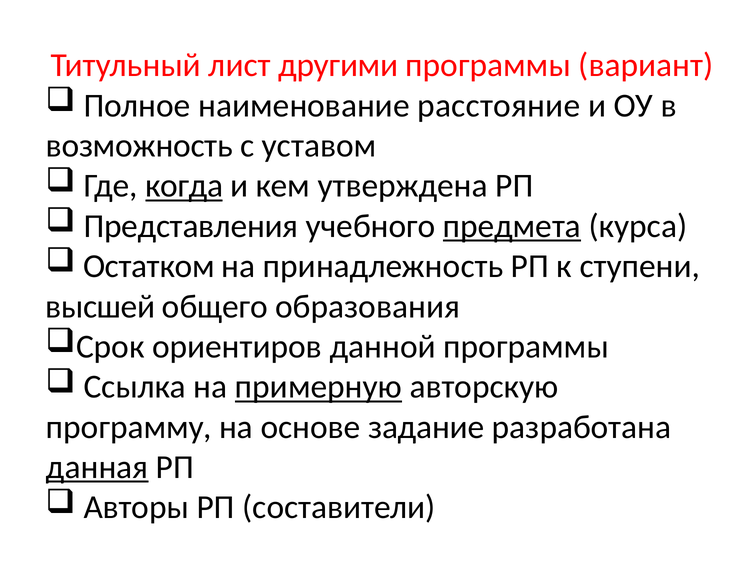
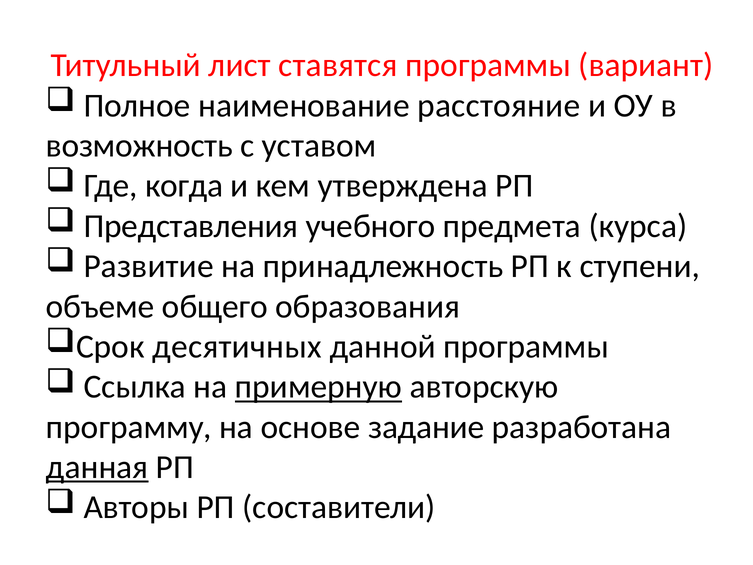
другими: другими -> ставятся (338, 65)
когда underline: present -> none (184, 186)
предмета underline: present -> none (512, 226)
Остатком: Остатком -> Развитие (149, 266)
высшей: высшей -> объеме (100, 306)
ориентиров: ориентиров -> десятичных (237, 347)
